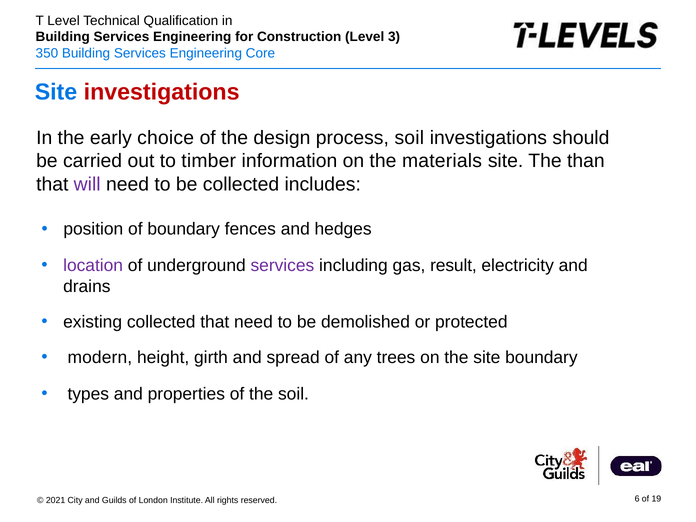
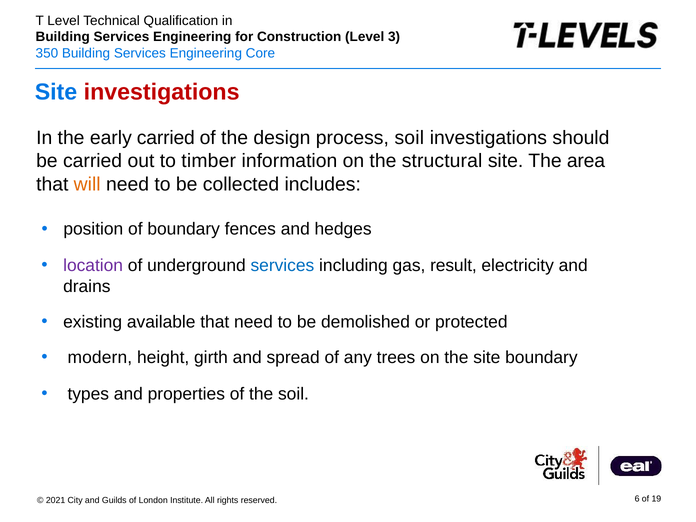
early choice: choice -> carried (166, 138)
materials: materials -> structural (442, 161)
than: than -> area (586, 161)
will colour: purple -> orange (87, 184)
services colour: purple -> blue (282, 265)
existing collected: collected -> available (161, 322)
